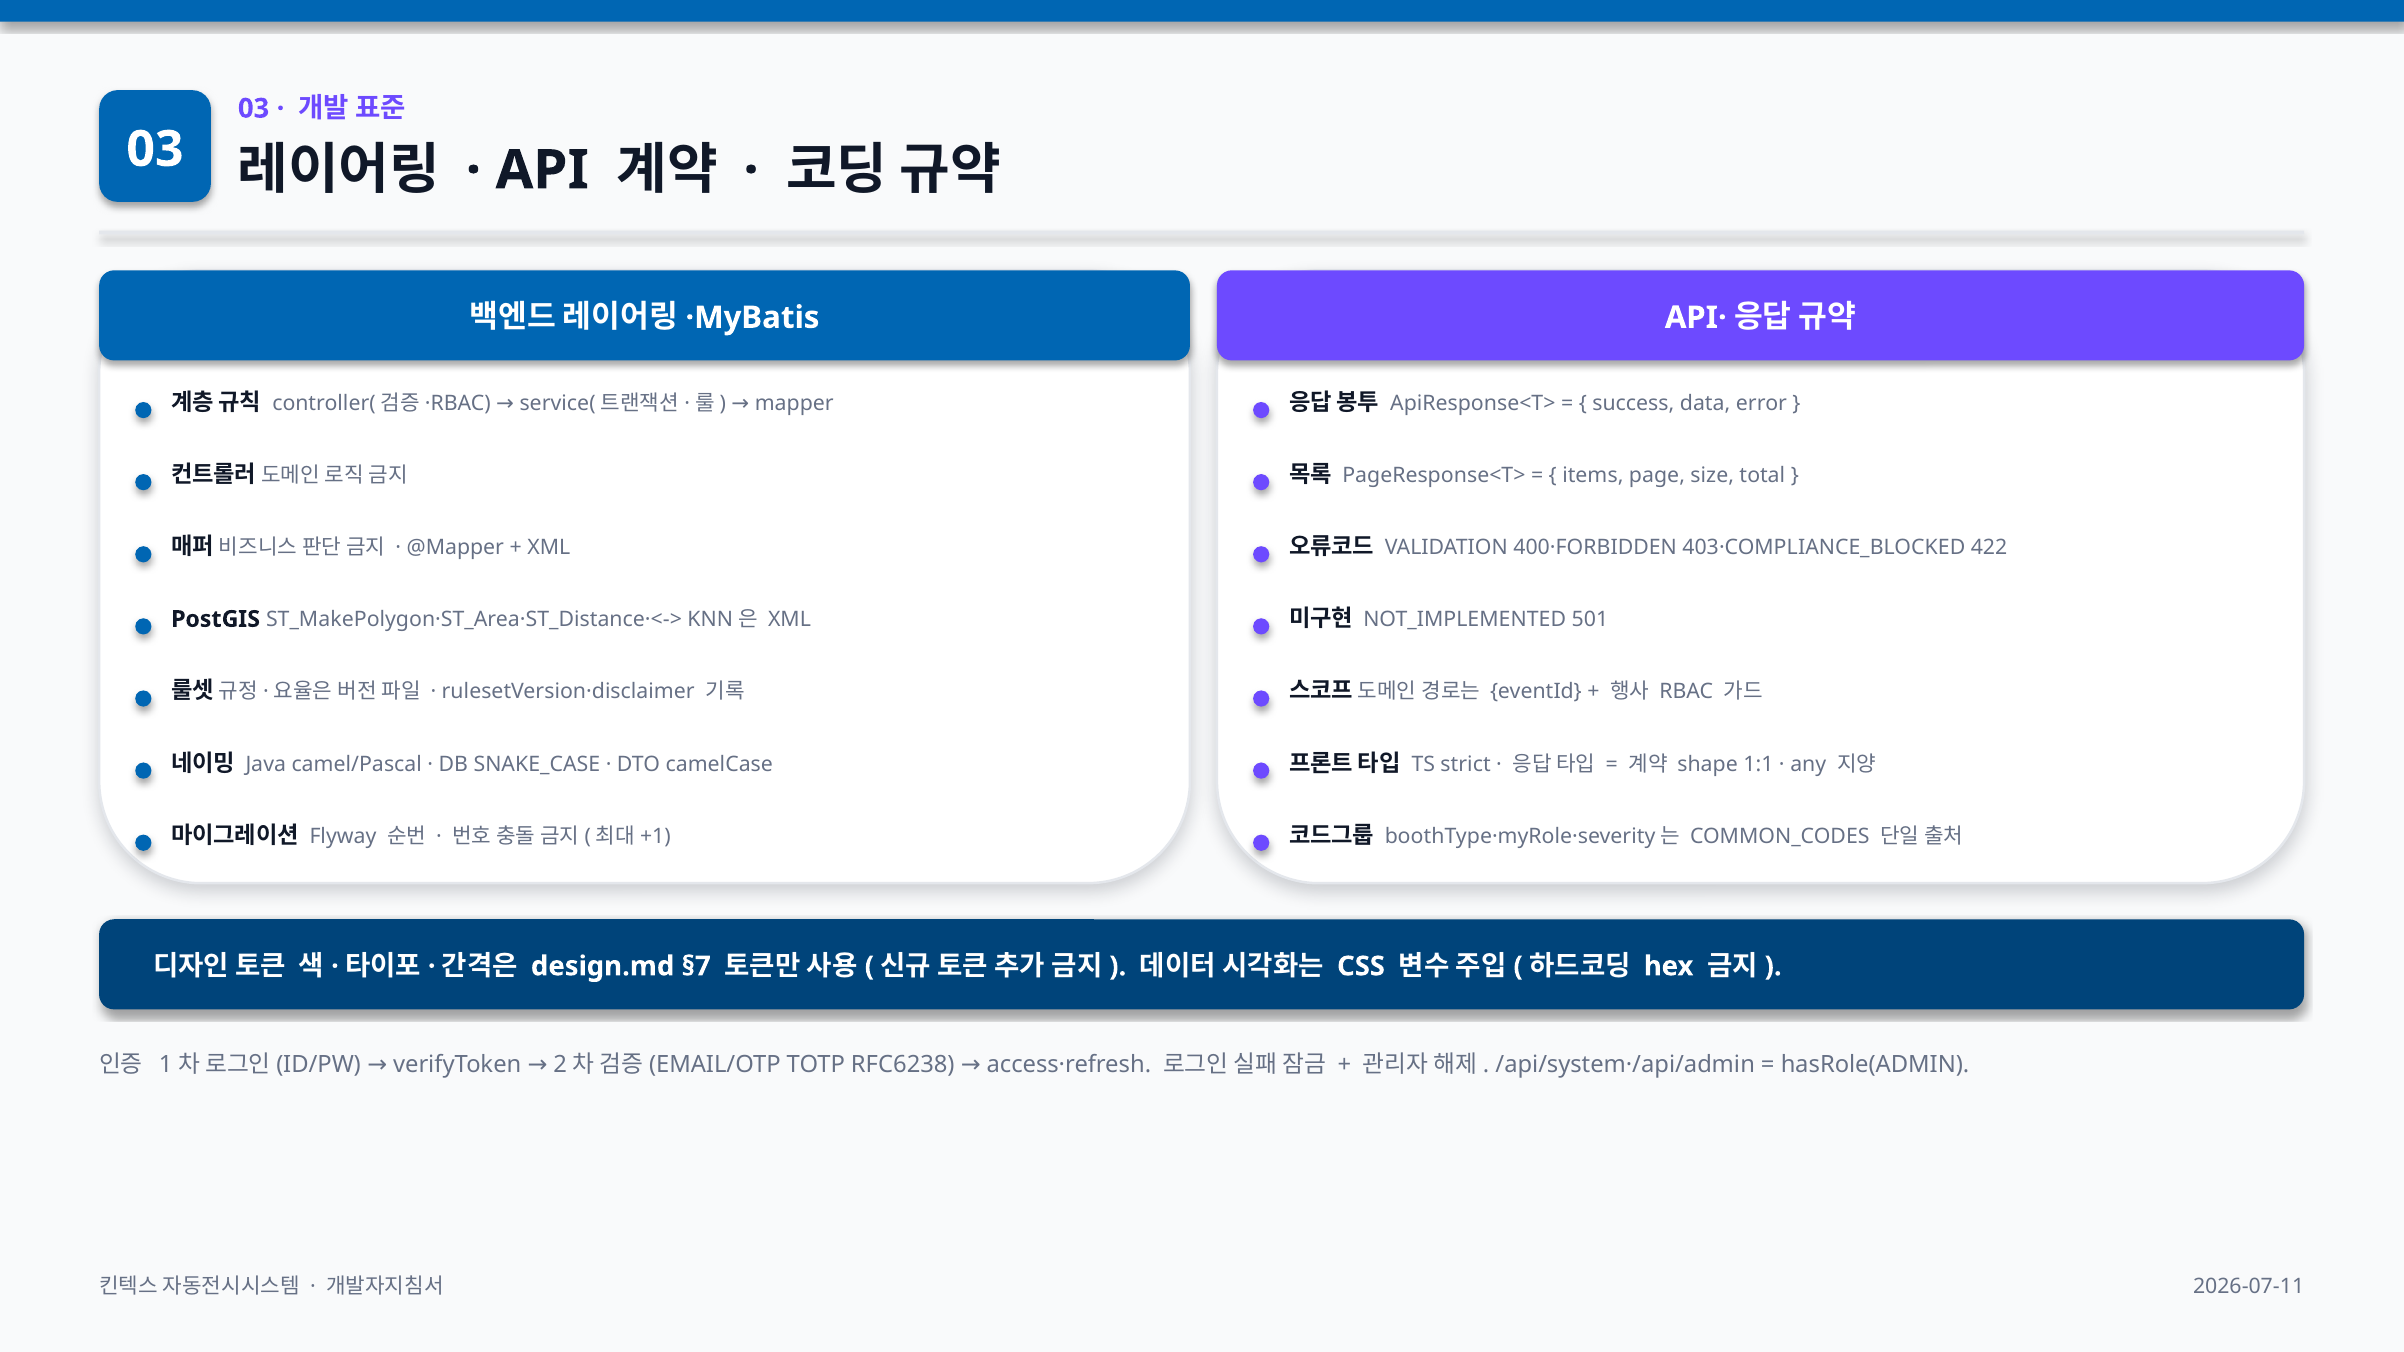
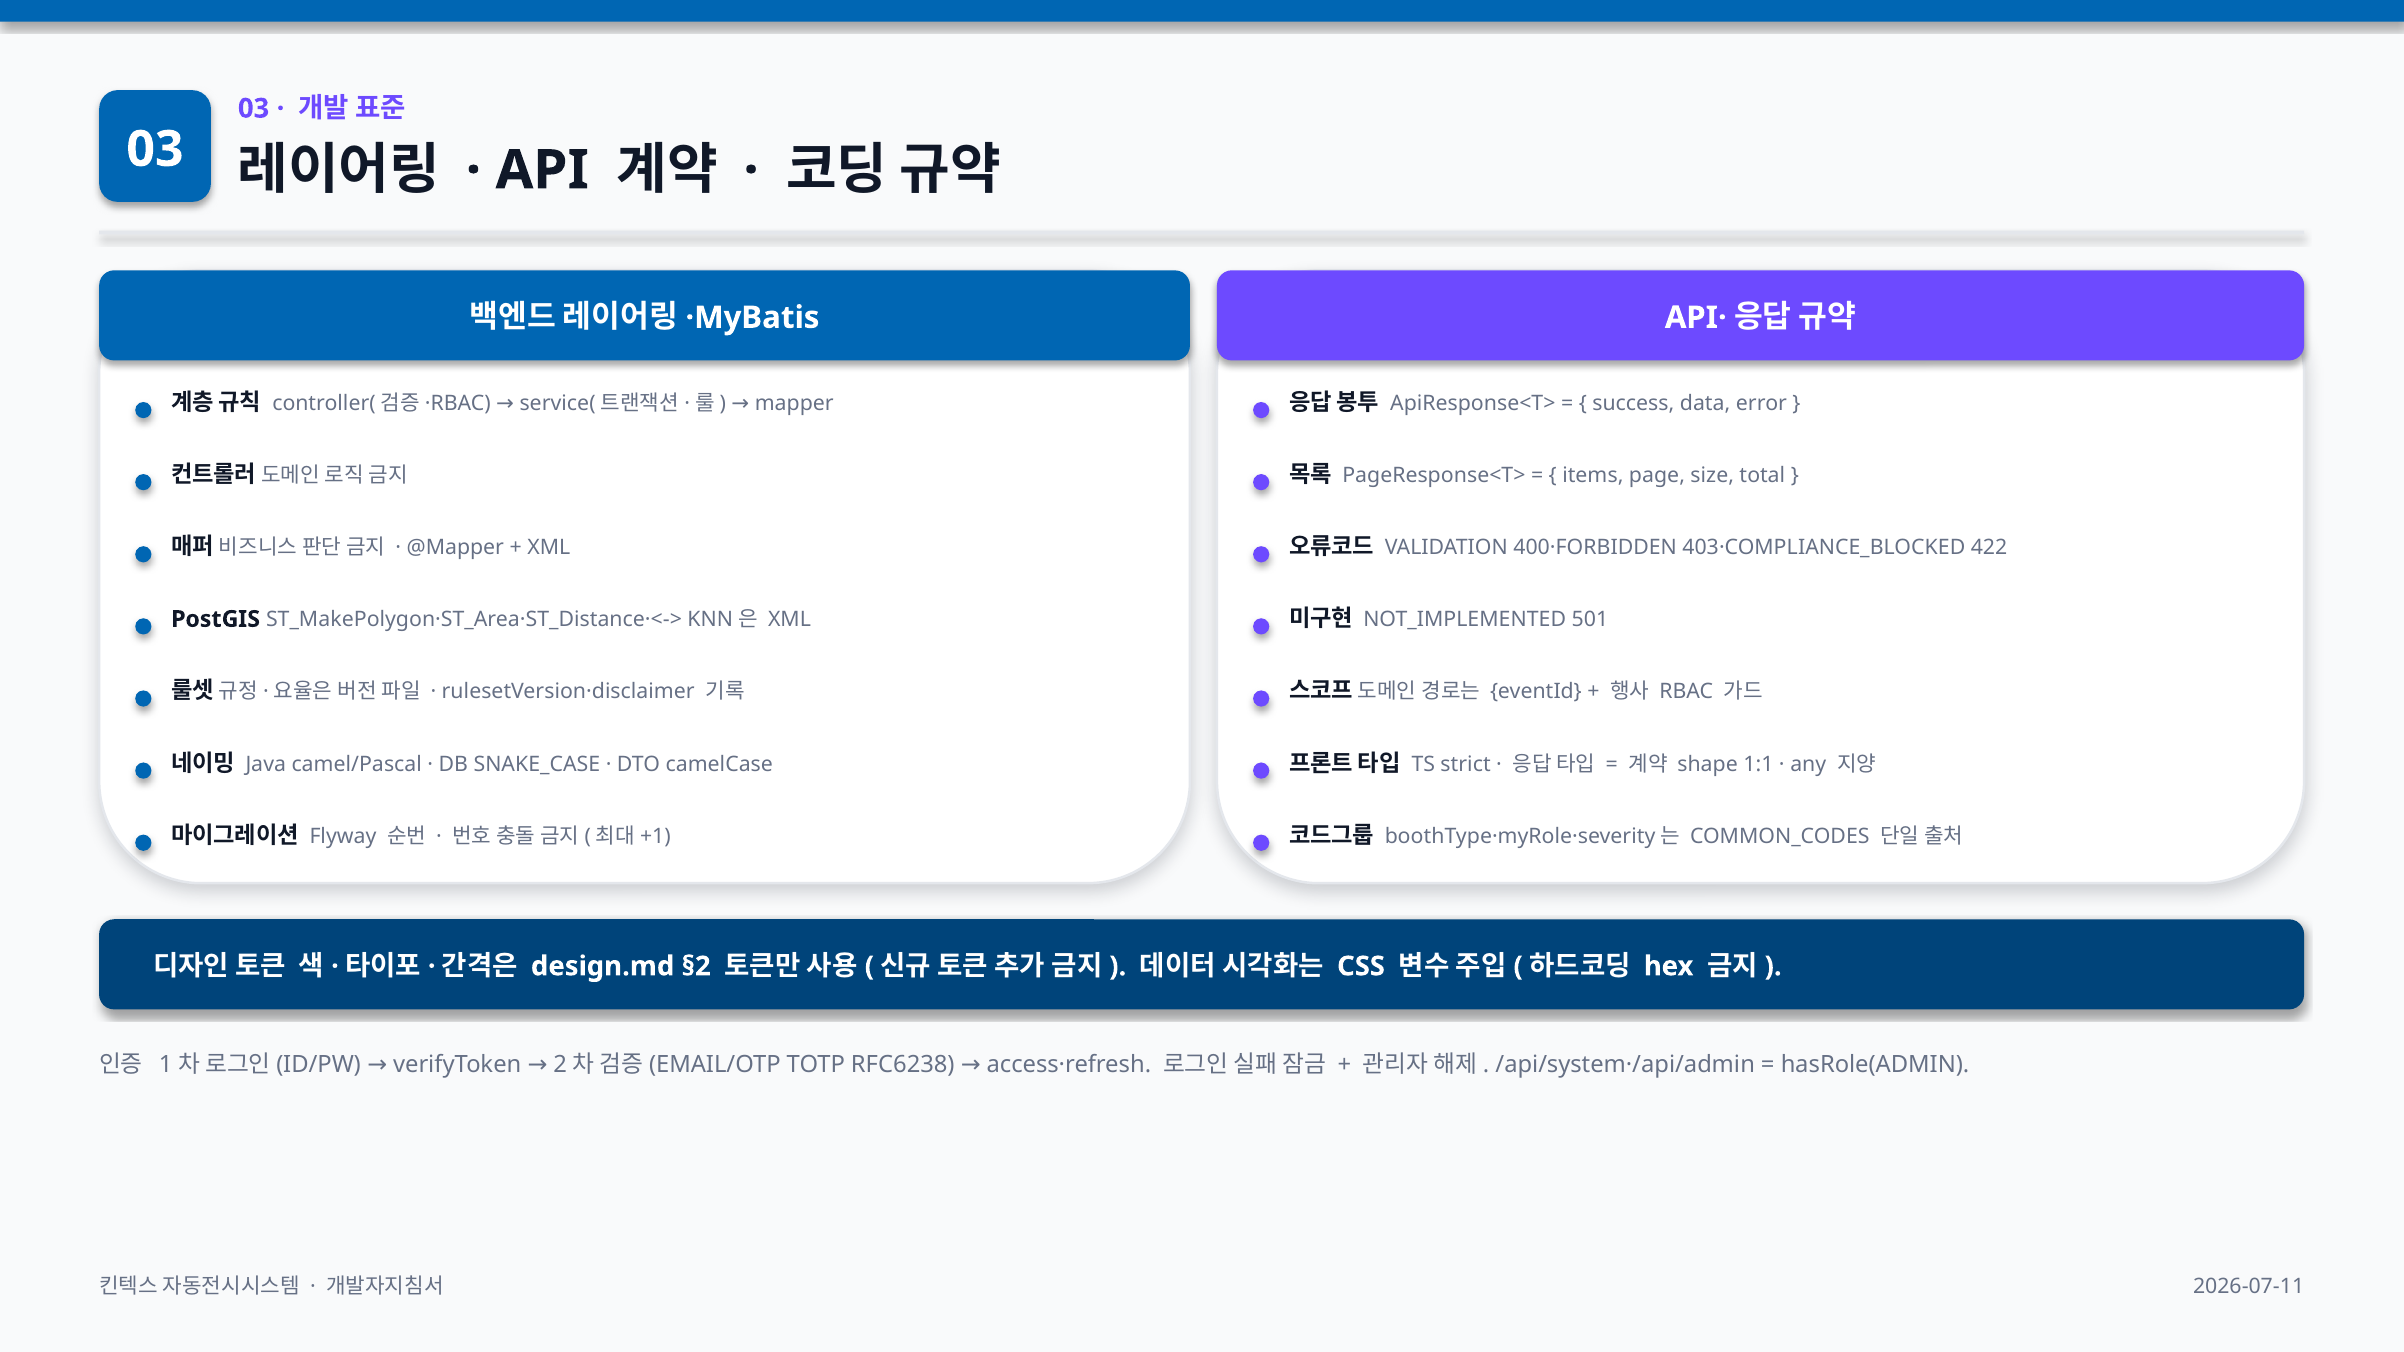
§7: §7 -> §2 (696, 966)
